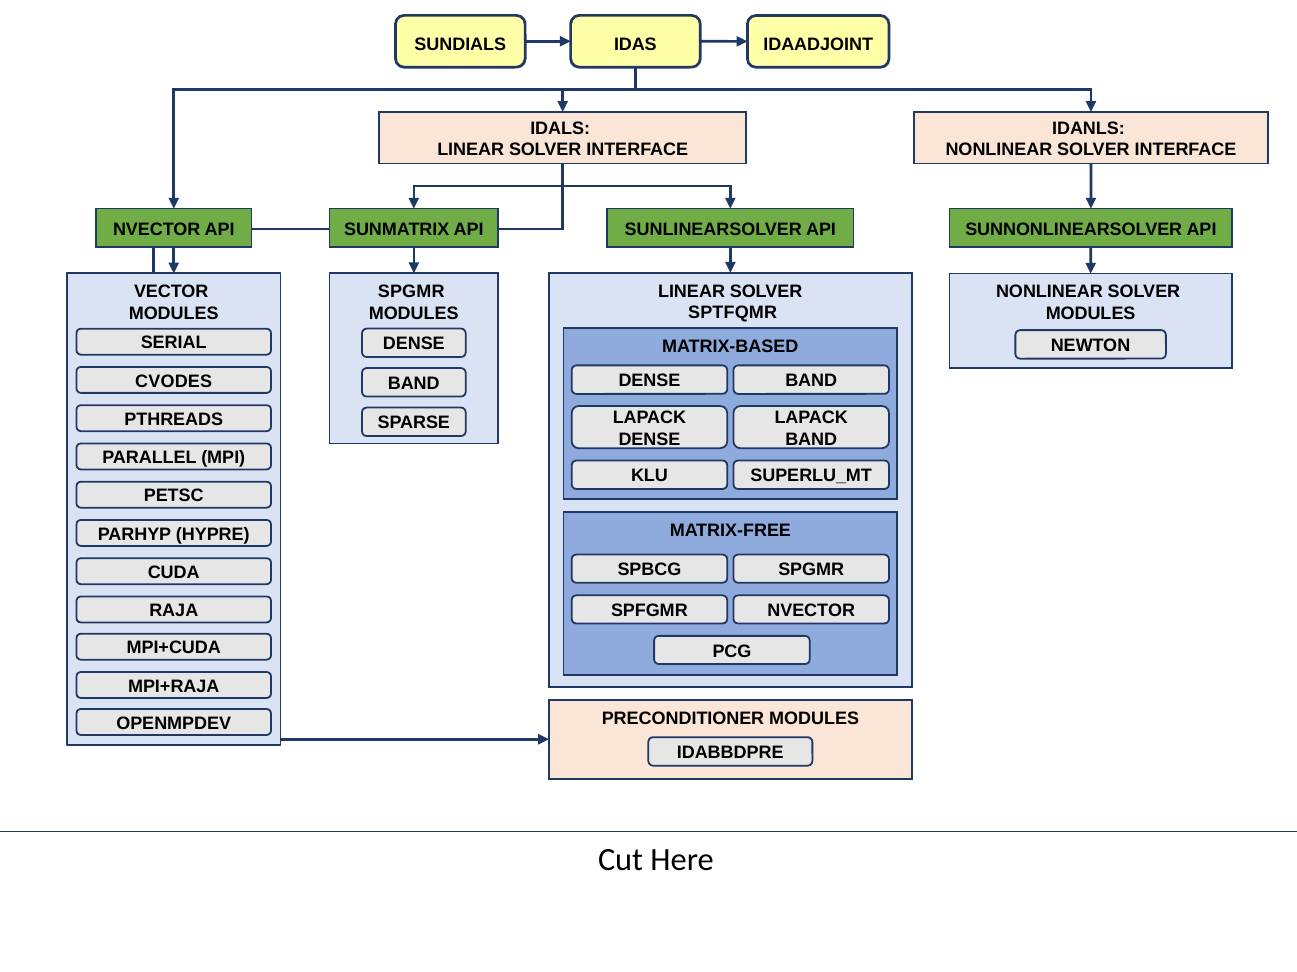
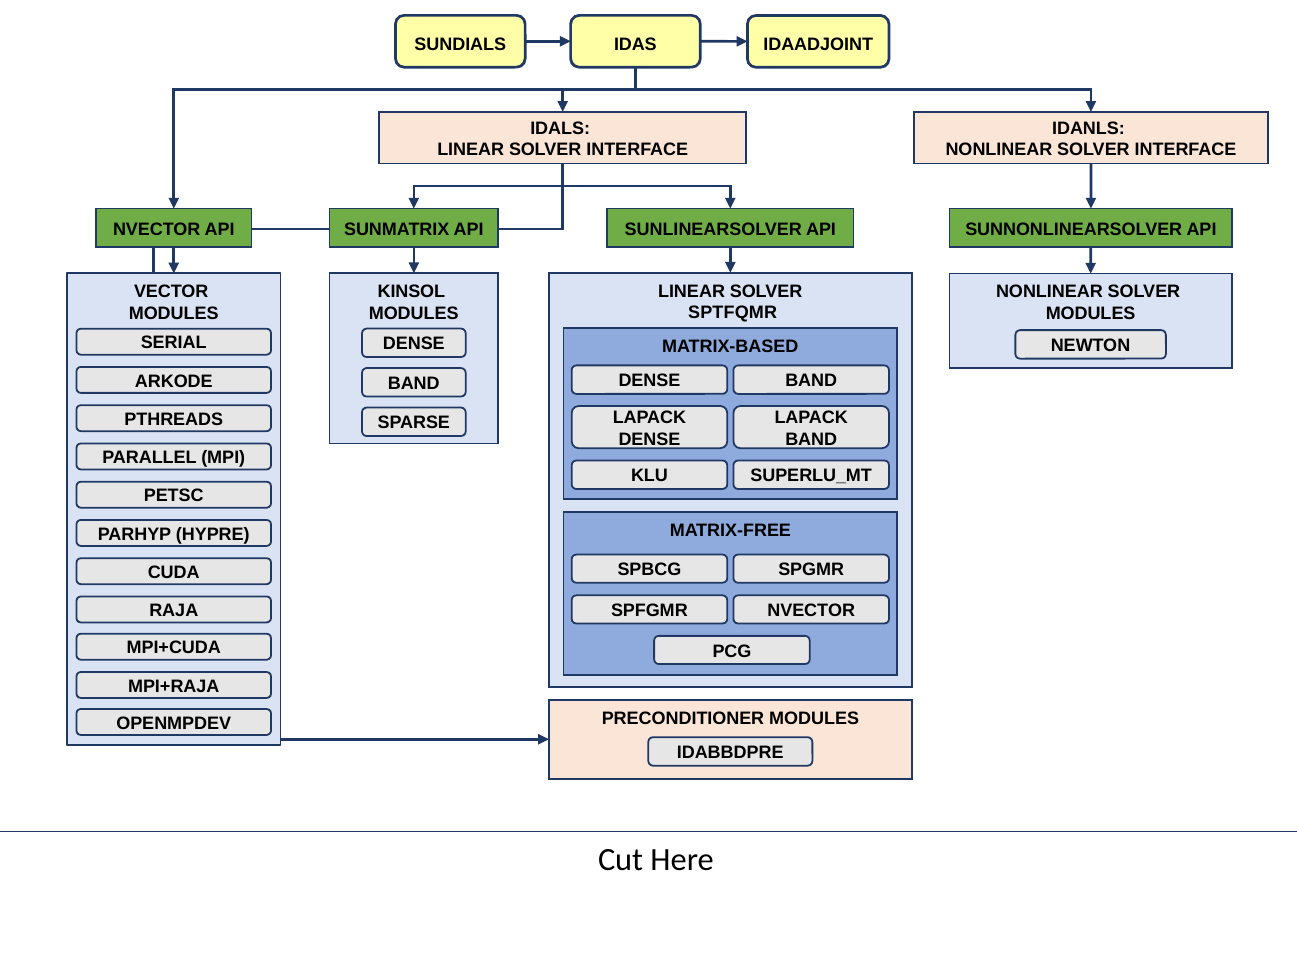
SPGMR: SPGMR -> KINSOL (411, 292)
CVODES: CVODES -> ARKODE (174, 381)
